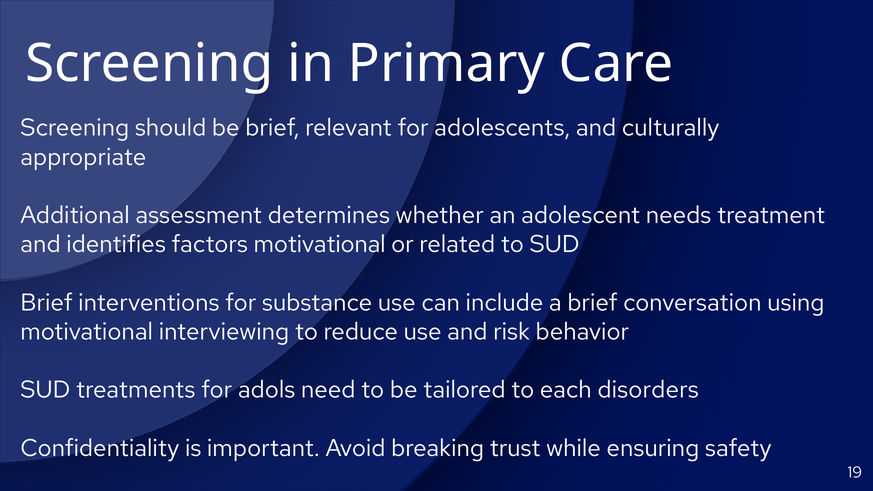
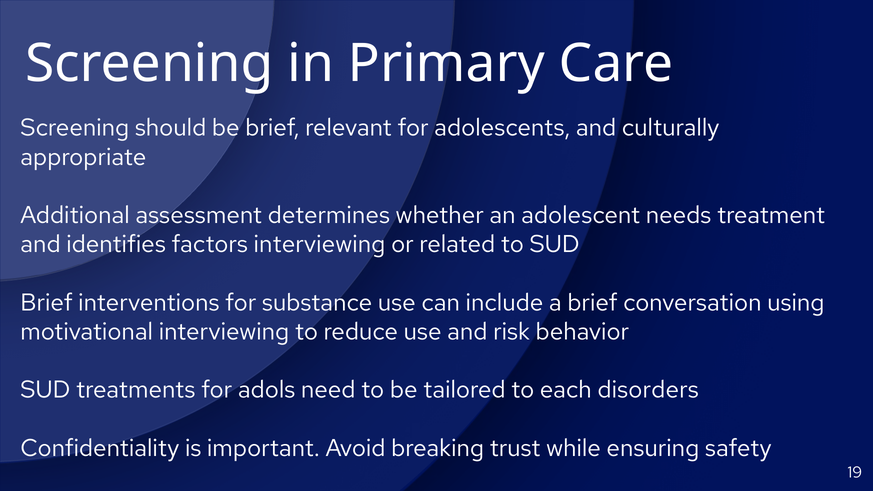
factors motivational: motivational -> interviewing (319, 244)
